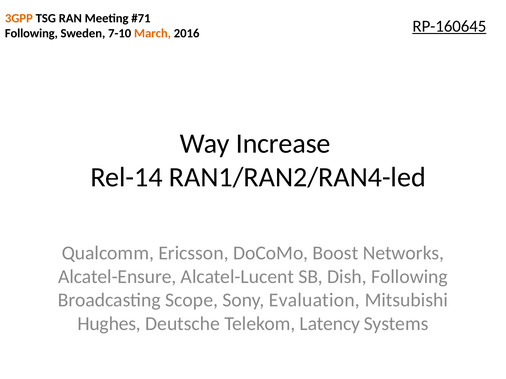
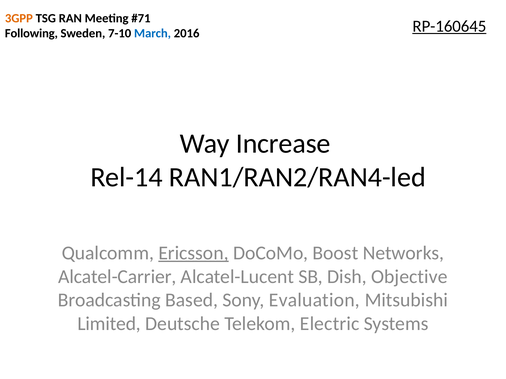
March colour: orange -> blue (153, 33)
Ericsson underline: none -> present (193, 253)
Alcatel-Ensure: Alcatel-Ensure -> Alcatel-Carrier (117, 277)
Dish Following: Following -> Objective (409, 277)
Scope: Scope -> Based (192, 301)
Hughes: Hughes -> Limited (109, 324)
Latency: Latency -> Electric (330, 324)
